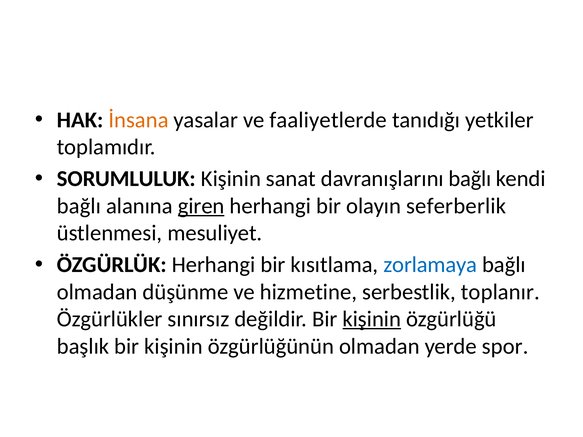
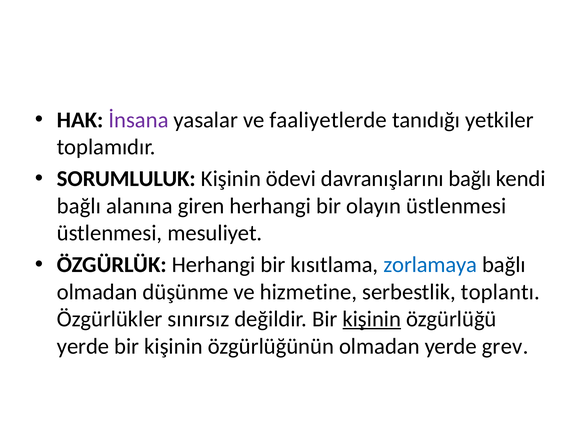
İnsana colour: orange -> purple (139, 120)
sanat: sanat -> ödevi (291, 179)
giren underline: present -> none (201, 206)
olayın seferberlik: seferberlik -> üstlenmesi (456, 206)
toplanır: toplanır -> toplantı (500, 292)
başlık: başlık -> yerde (83, 346)
spor: spor -> grev (505, 346)
